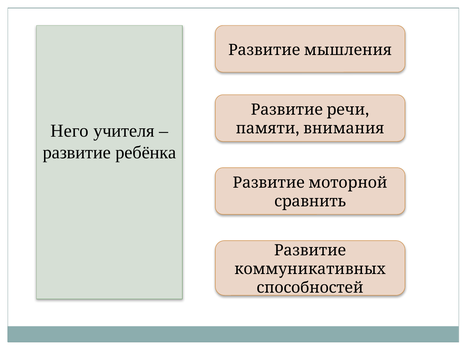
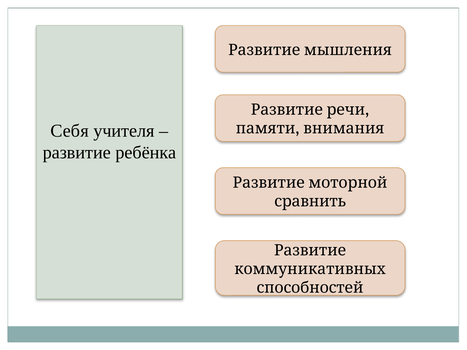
Него: Него -> Себя (70, 131)
